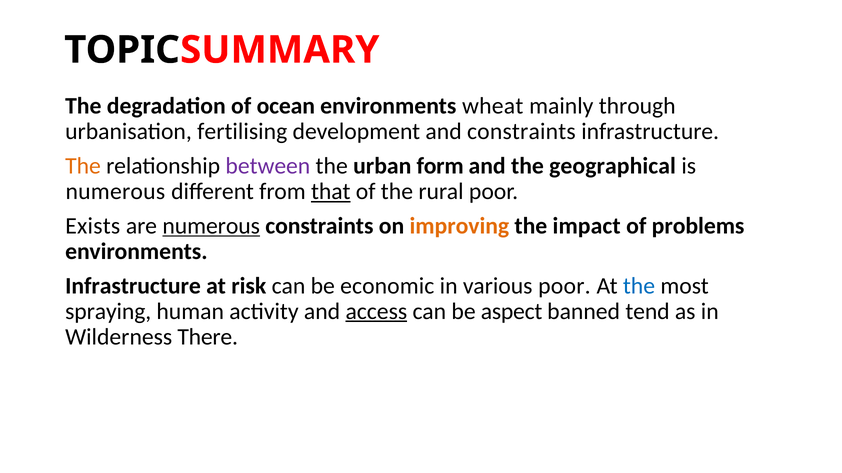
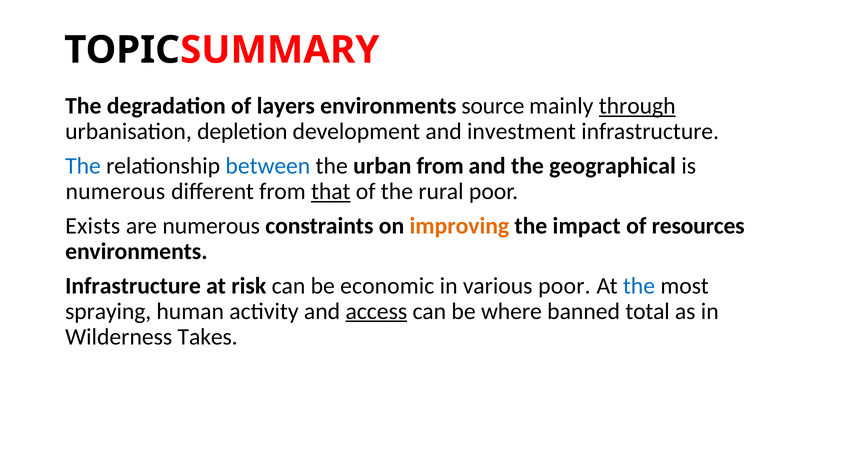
ocean: ocean -> layers (286, 106)
wheat: wheat -> source (493, 106)
through underline: none -> present (637, 106)
fertilising: fertilising -> depletion (242, 132)
and constraints: constraints -> investment (521, 132)
The colour: orange -> blue (83, 166)
between colour: purple -> blue (268, 166)
urban form: form -> from (440, 166)
numerous underline: present -> none (211, 226)
problems: problems -> resources (698, 226)
aspect: aspect -> where (511, 312)
tend: tend -> total (648, 312)
There: There -> Takes (208, 337)
